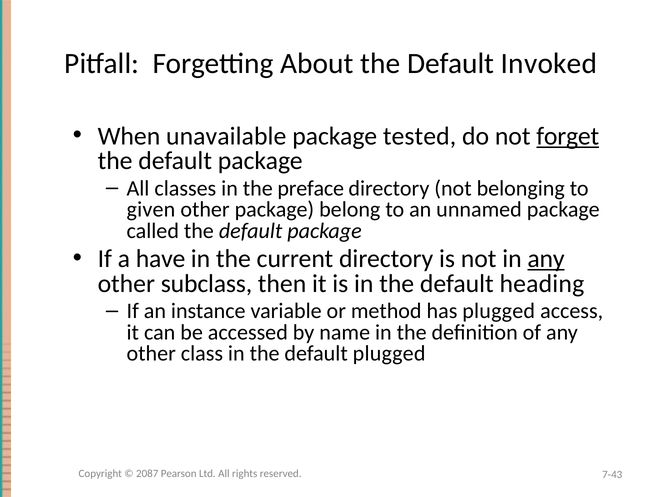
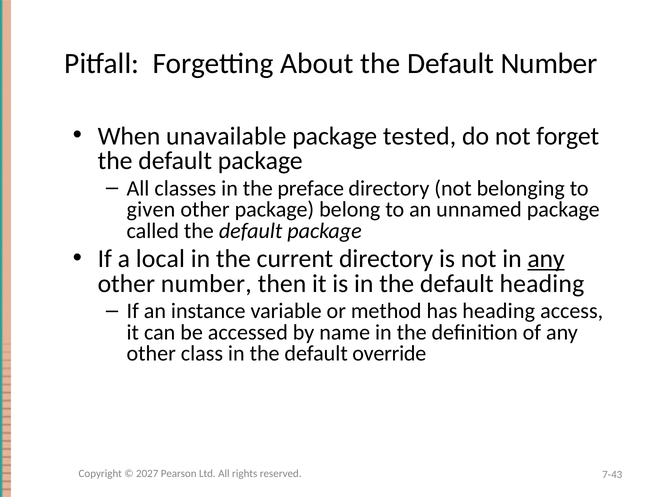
Default Invoked: Invoked -> Number (549, 63)
forget underline: present -> none (568, 136)
have: have -> local (160, 259)
other subclass: subclass -> number (206, 283)
has plugged: plugged -> heading (499, 311)
default plugged: plugged -> override (389, 353)
2087: 2087 -> 2027 (147, 473)
